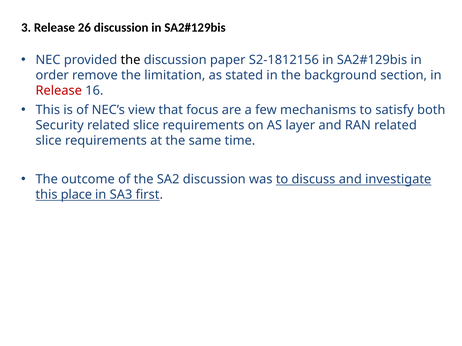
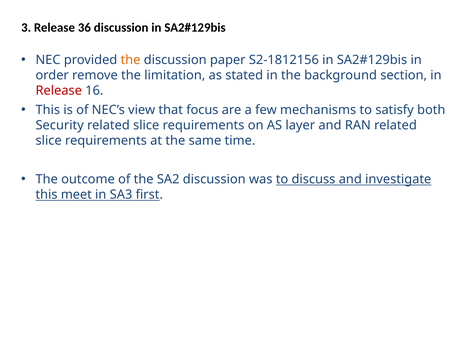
26: 26 -> 36 (84, 28)
the colour: black -> orange (131, 60)
place: place -> meet (76, 195)
